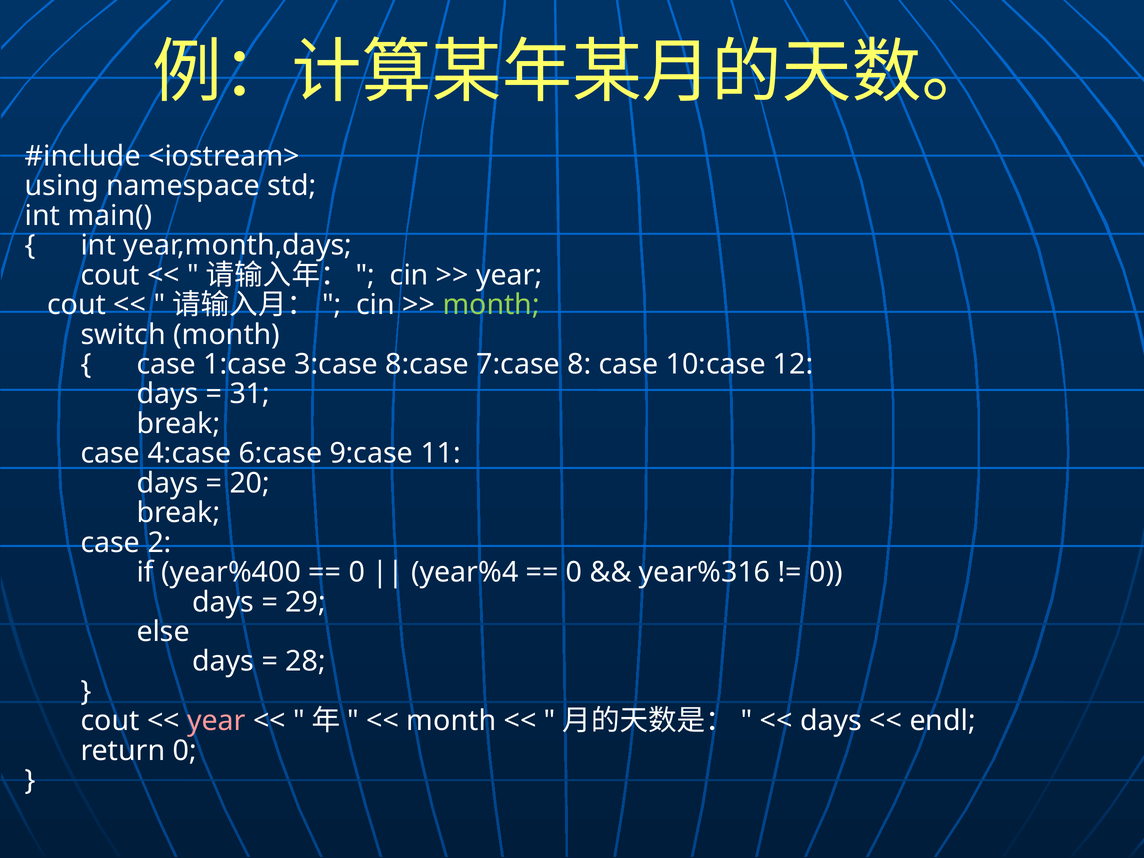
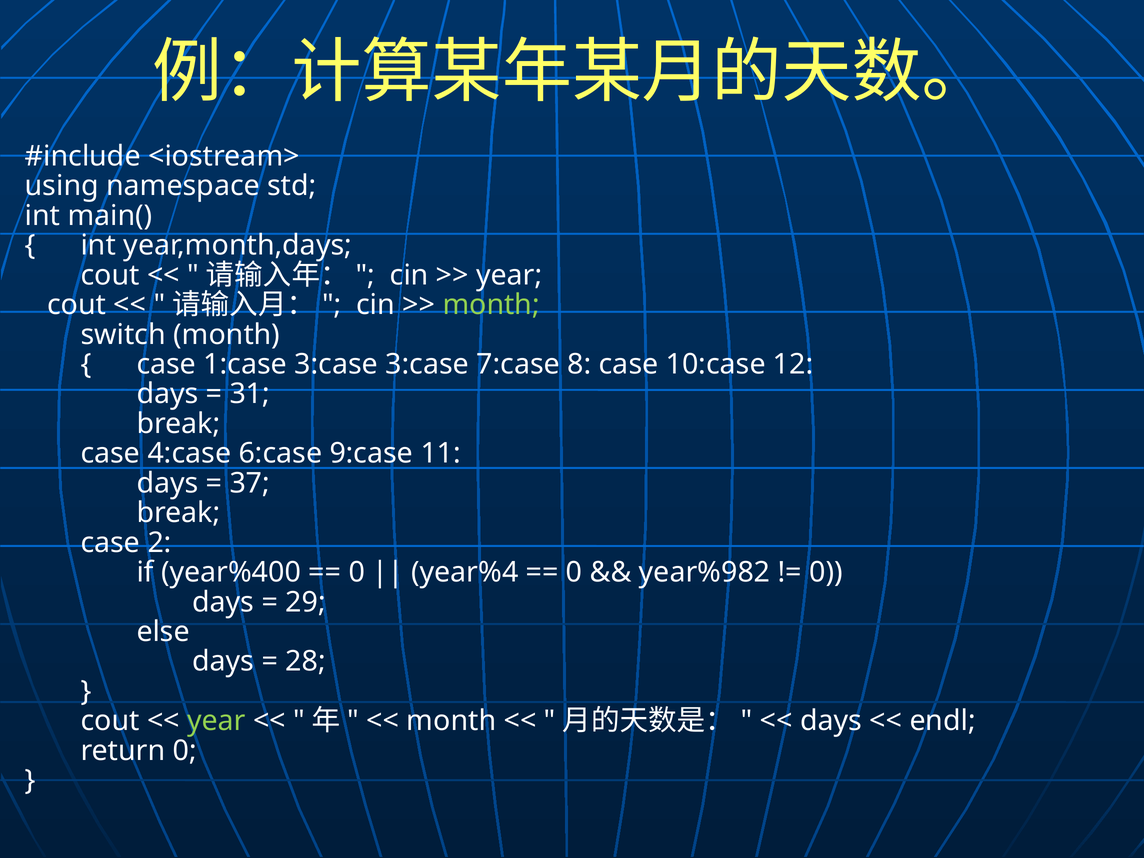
3:case 8:case: 8:case -> 3:case (427, 364)
20: 20 -> 37 (250, 483)
year%316: year%316 -> year%982 (705, 572)
year colour: pink -> light green (216, 721)
